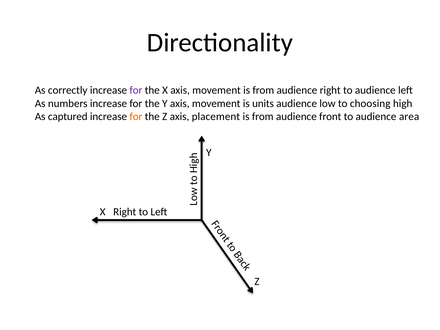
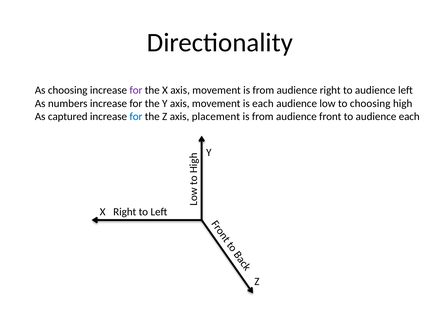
As correctly: correctly -> choosing (68, 90)
is units: units -> each (263, 103)
for colour: orange -> blue (136, 117)
audience area: area -> each (409, 117)
